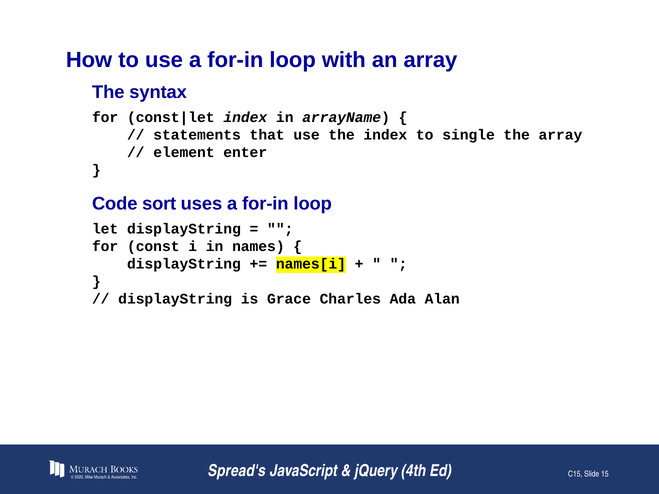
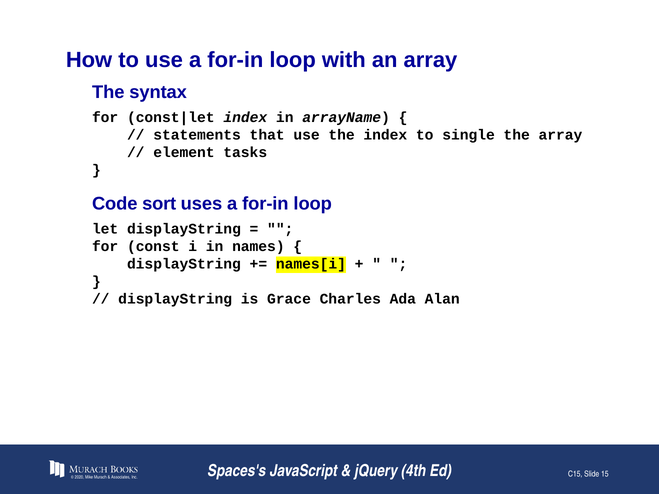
enter: enter -> tasks (245, 153)
Spread's: Spread's -> Spaces's (237, 471)
